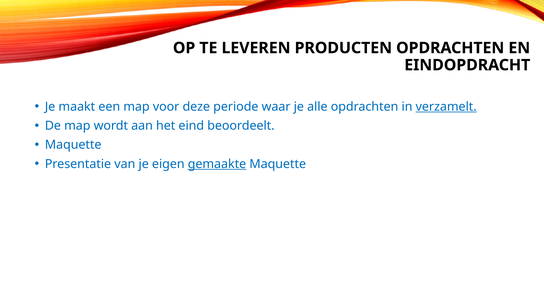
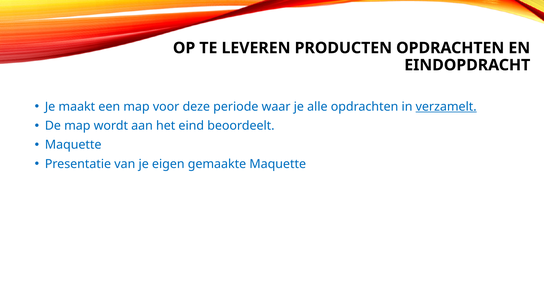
gemaakte underline: present -> none (217, 164)
